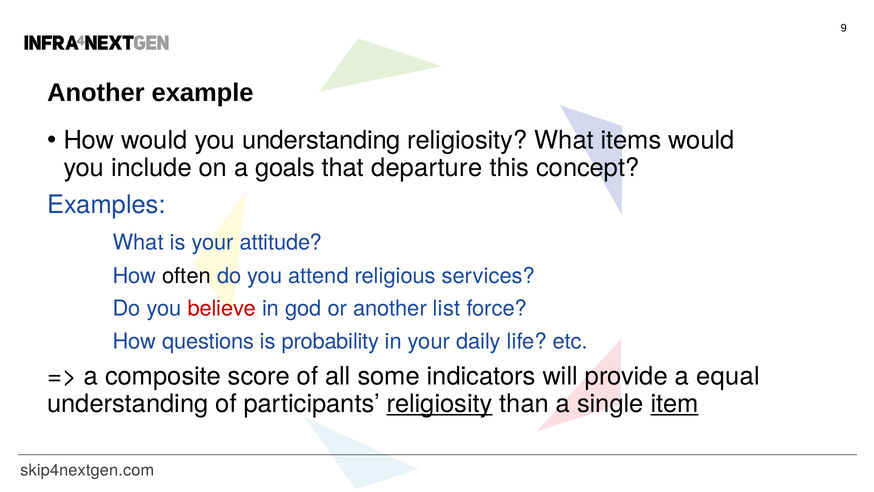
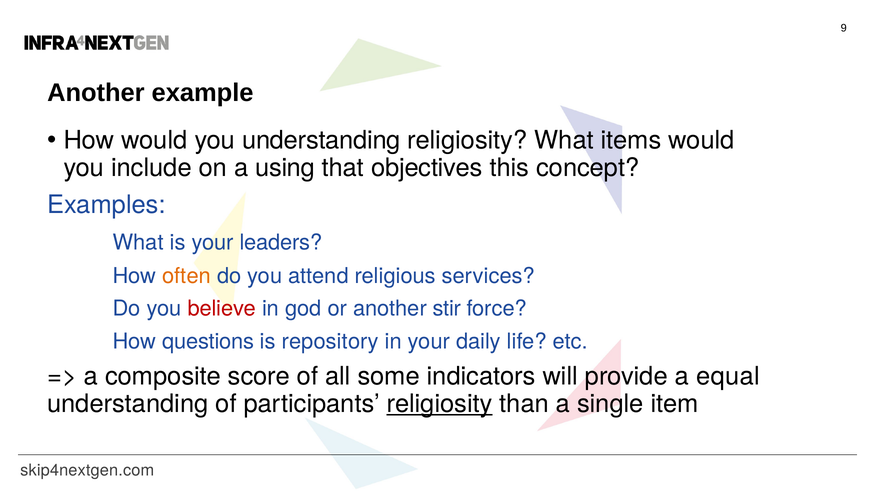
goals: goals -> using (285, 168)
departure: departure -> objectives (427, 168)
attitude: attitude -> leaders (281, 242)
often colour: black -> orange (187, 276)
list: list -> stir (447, 309)
probability: probability -> repository (330, 341)
item underline: present -> none (675, 403)
